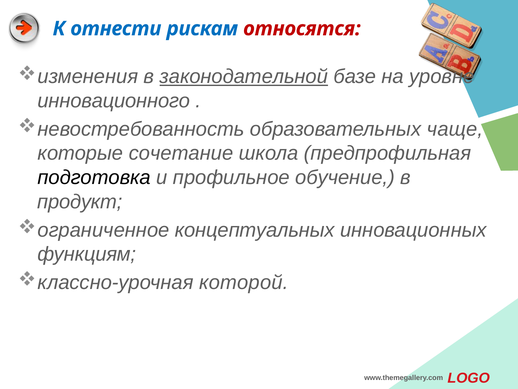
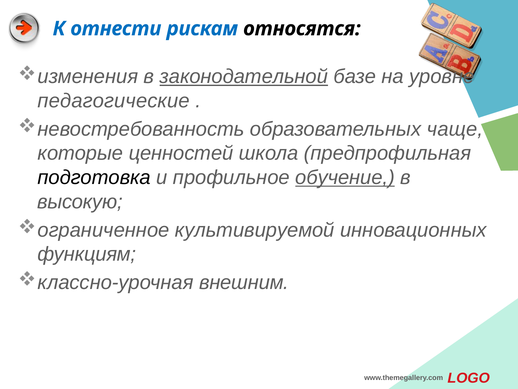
относятся colour: red -> black (302, 29)
инновационного: инновационного -> педагогические (114, 101)
сочетание: сочетание -> ценностей (181, 153)
обучение underline: none -> present (345, 177)
продукт: продукт -> высокую (80, 201)
концептуальных: концептуальных -> культивируемой (255, 230)
которой: которой -> внешним (244, 282)
